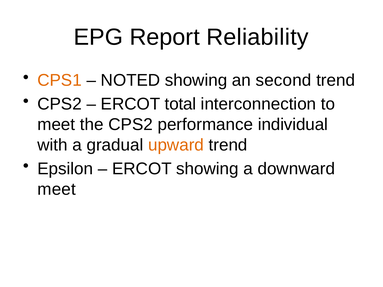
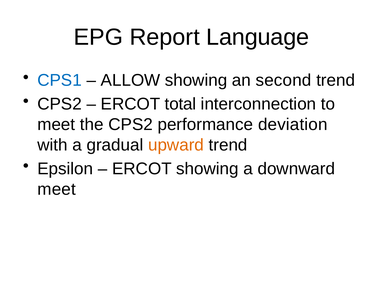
Reliability: Reliability -> Language (258, 37)
CPS1 colour: orange -> blue (60, 80)
NOTED: NOTED -> ALLOW (131, 80)
individual: individual -> deviation (293, 125)
